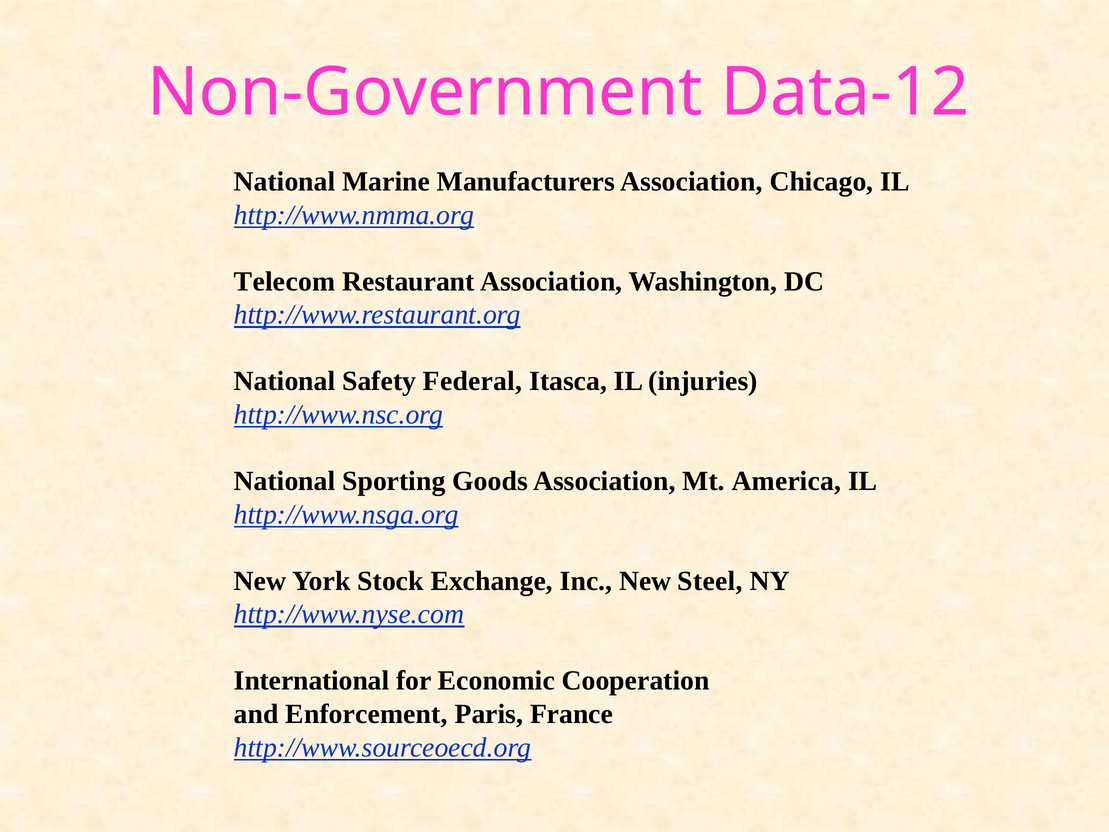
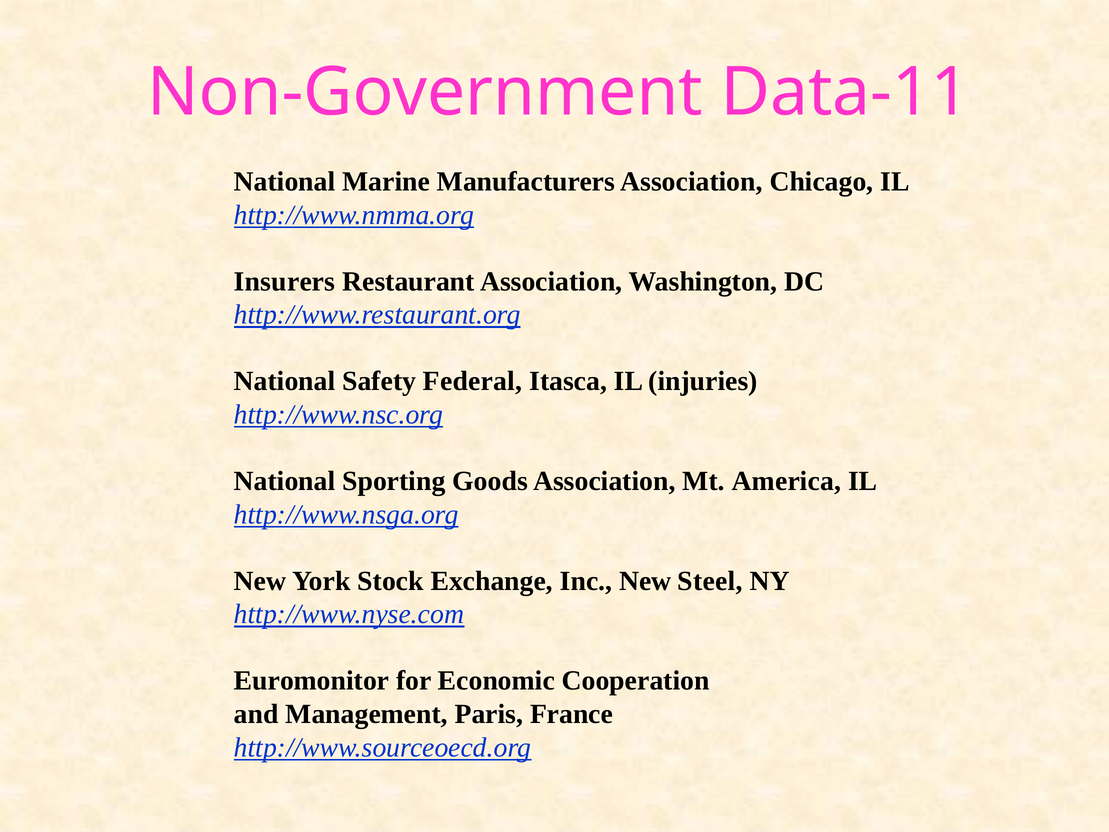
Data-12: Data-12 -> Data-11 (845, 93)
Telecom: Telecom -> Insurers (285, 281)
International: International -> Euromonitor (312, 681)
Enforcement: Enforcement -> Management (367, 714)
